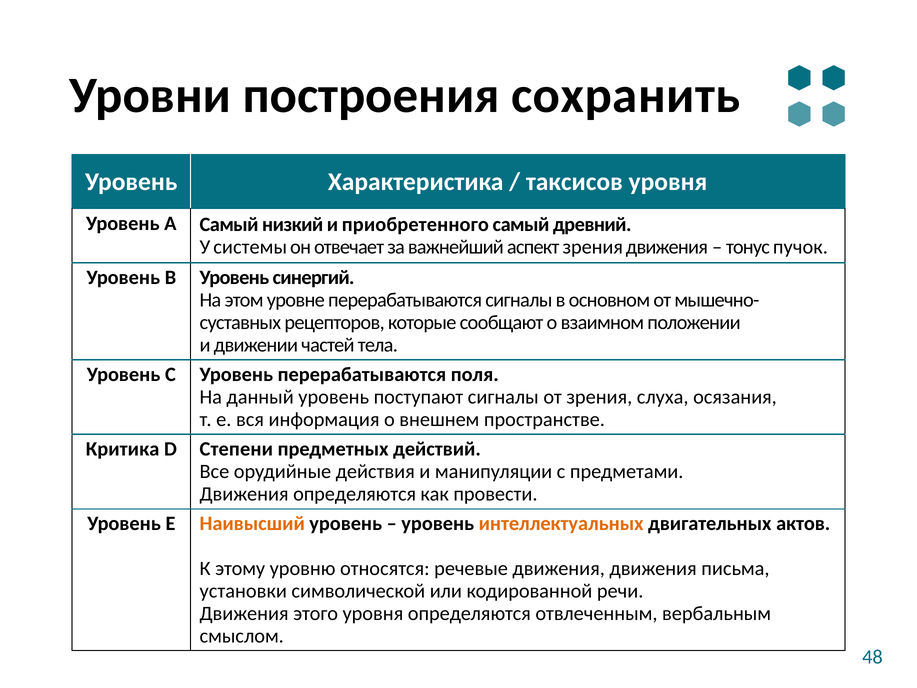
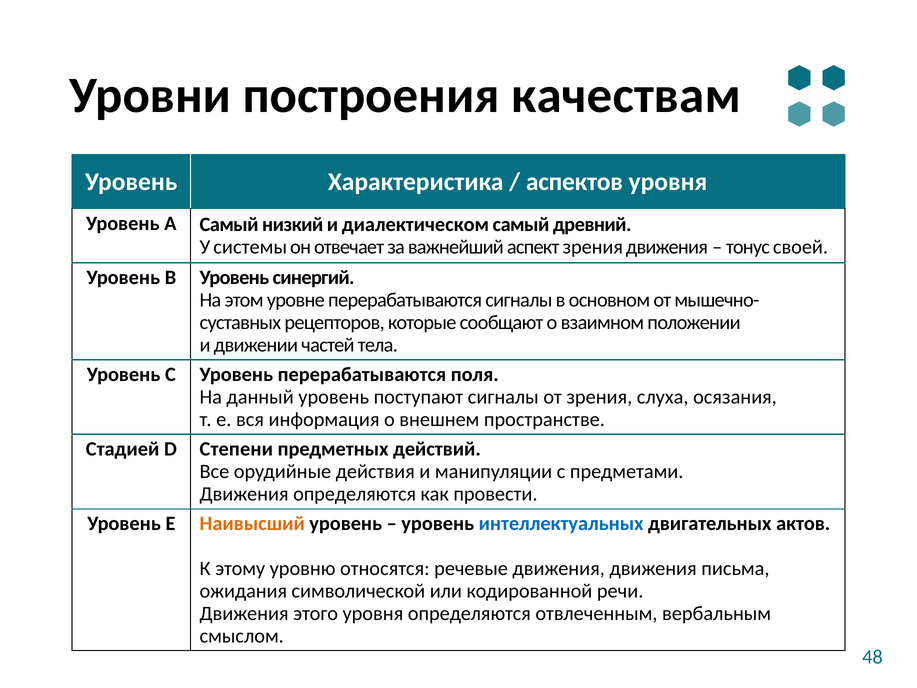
сохранить: сохранить -> качествам (626, 96)
таксисов: таксисов -> аспектов (574, 182)
приобретенного: приобретенного -> диалектическом (415, 224)
пучок: пучок -> своей (801, 247)
Критика: Критика -> Стадией (123, 449)
интеллектуальных colour: orange -> blue (561, 523)
установки: установки -> ожидания (243, 591)
